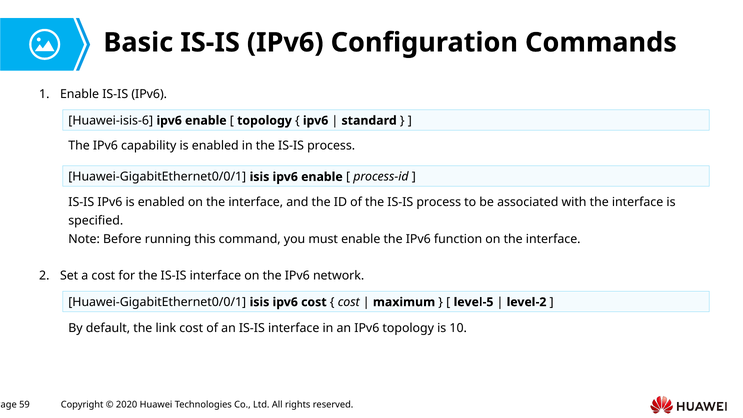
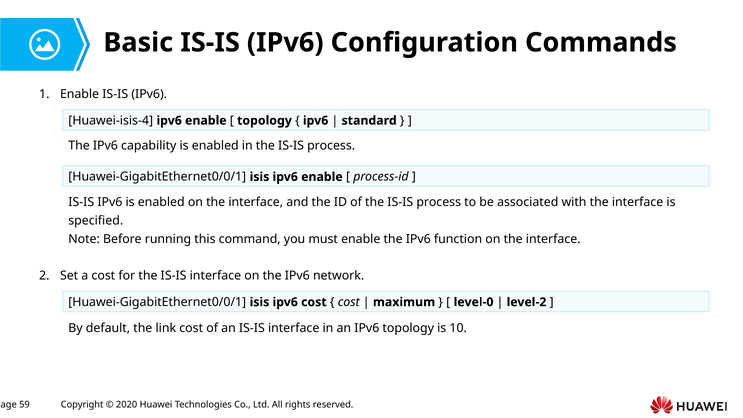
Huawei-isis-6: Huawei-isis-6 -> Huawei-isis-4 (111, 121)
level-5: level-5 -> level-0 (474, 302)
